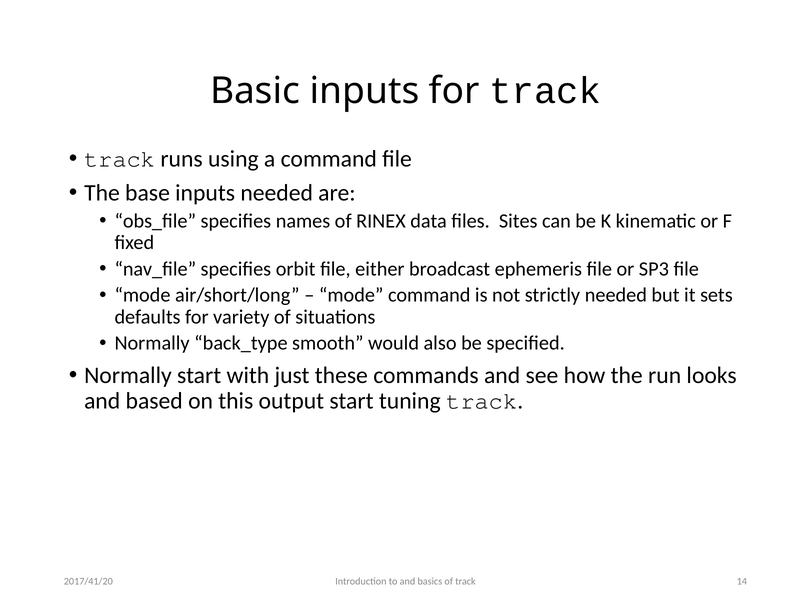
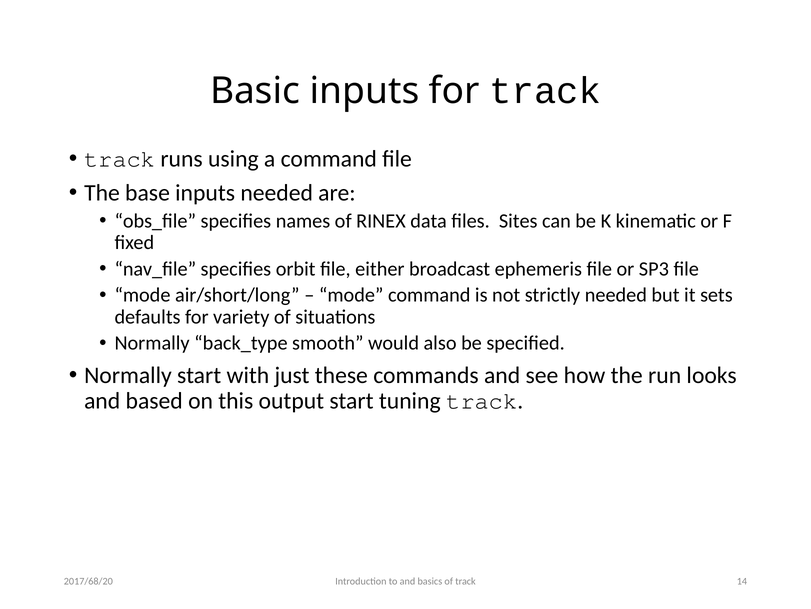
2017/41/20: 2017/41/20 -> 2017/68/20 (88, 581)
